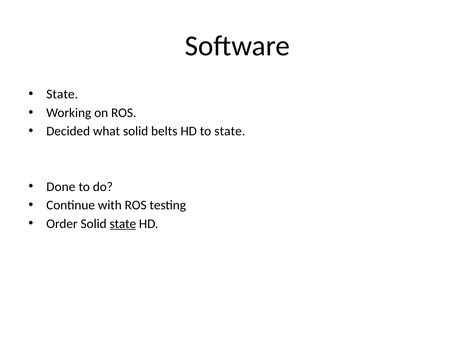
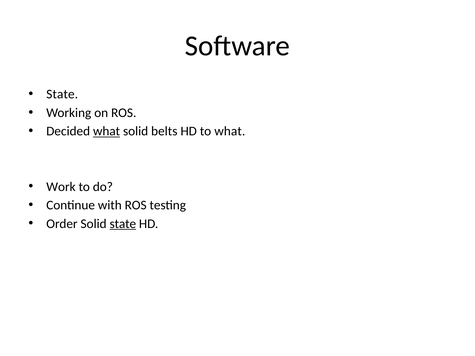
what underline: none -> present (107, 131)
to state: state -> what (230, 131)
Done: Done -> Work (61, 187)
